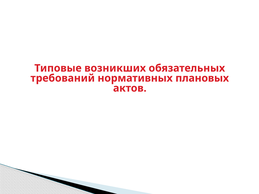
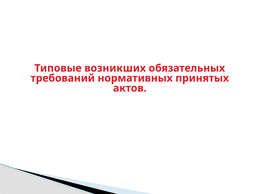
плановых: плановых -> принятых (202, 78)
